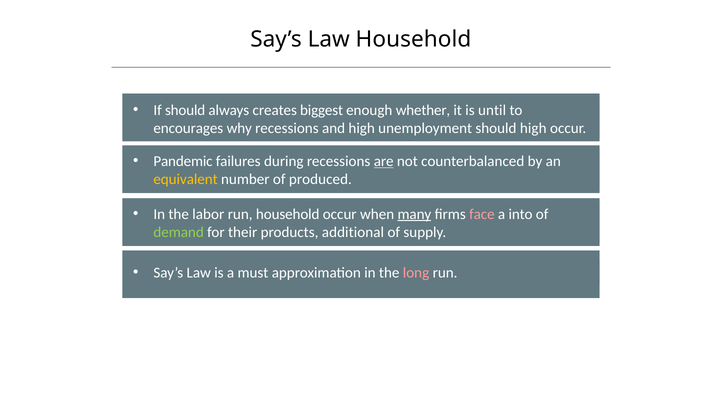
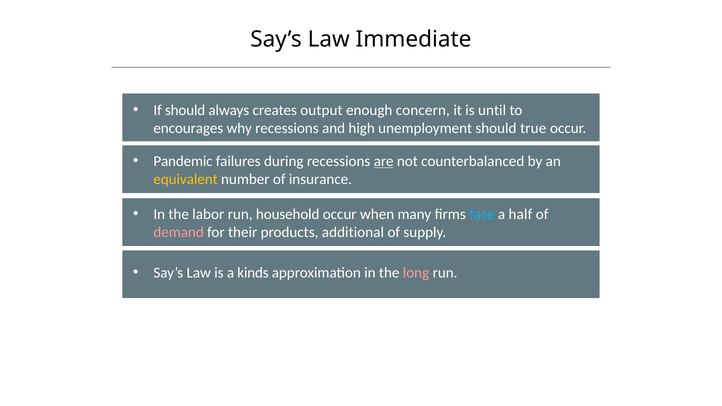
Law Household: Household -> Immediate (414, 39)
biggest: biggest -> output (321, 110)
whether: whether -> concern (423, 110)
should high: high -> true (533, 128)
produced: produced -> insurance (320, 179)
many underline: present -> none (414, 214)
face colour: pink -> light blue (482, 214)
into: into -> half (520, 214)
demand colour: light green -> pink (179, 232)
must: must -> kinds (253, 273)
